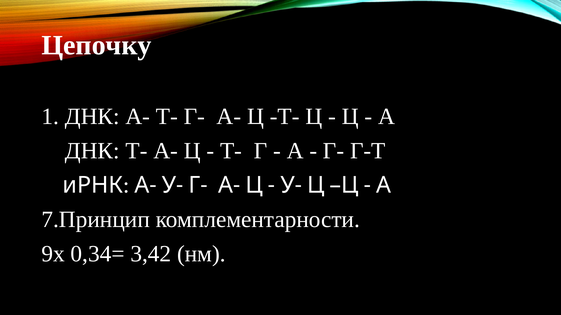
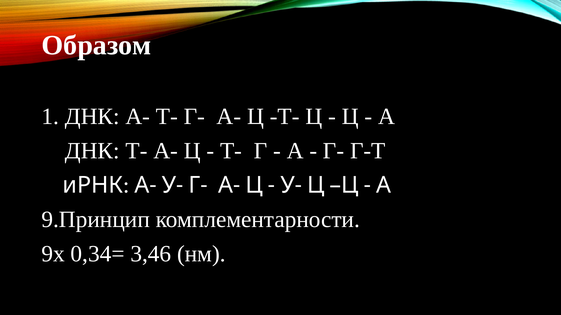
Цепочку: Цепочку -> Образом (96, 45)
7.Принцип: 7.Принцип -> 9.Принцип (96, 220)
3,42: 3,42 -> 3,46 (151, 254)
